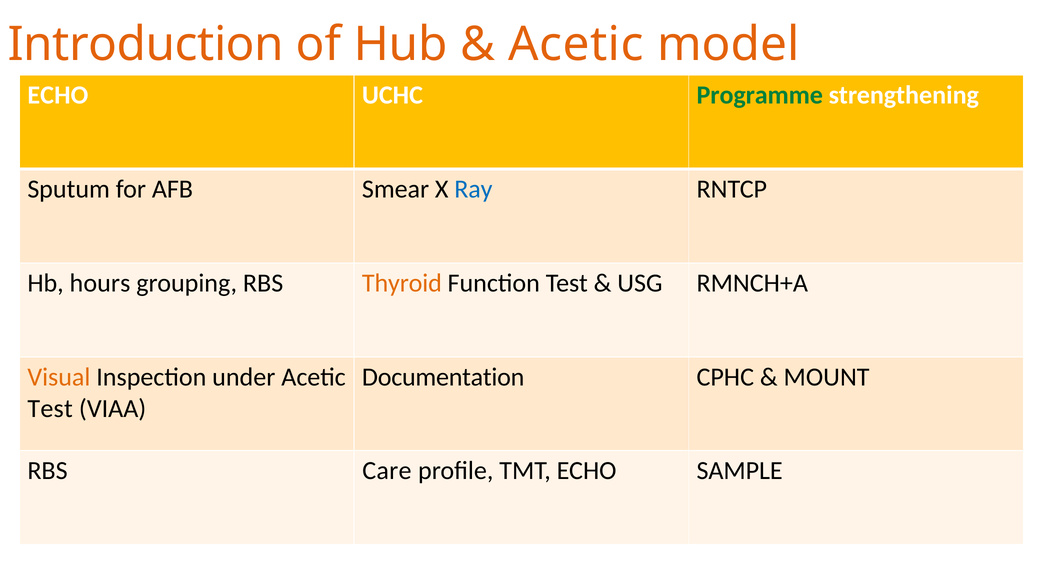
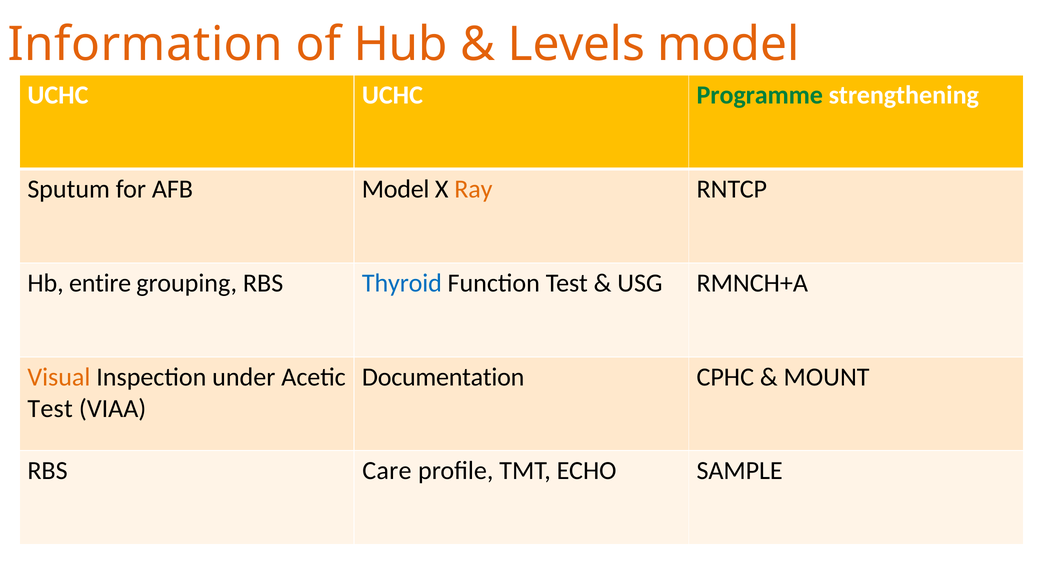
Introduction: Introduction -> Information (145, 44)
Acetic: Acetic -> Levels (576, 44)
ECHO: ECHO -> UCHC (58, 95)
AFB Smear: Smear -> Model (396, 189)
Ray colour: blue -> orange (473, 189)
hours: hours -> entire (100, 283)
Thyroid colour: orange -> blue (402, 283)
